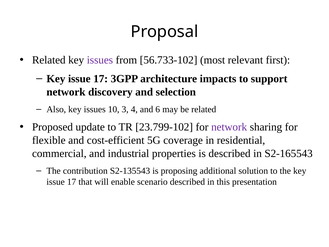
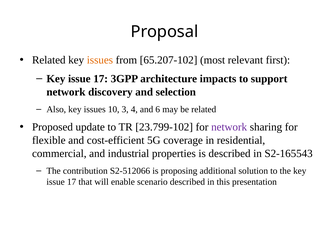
issues colour: purple -> orange (100, 60)
56.733-102: 56.733-102 -> 65.207-102 (169, 60)
S2-135543: S2-135543 -> S2-512066 (130, 171)
